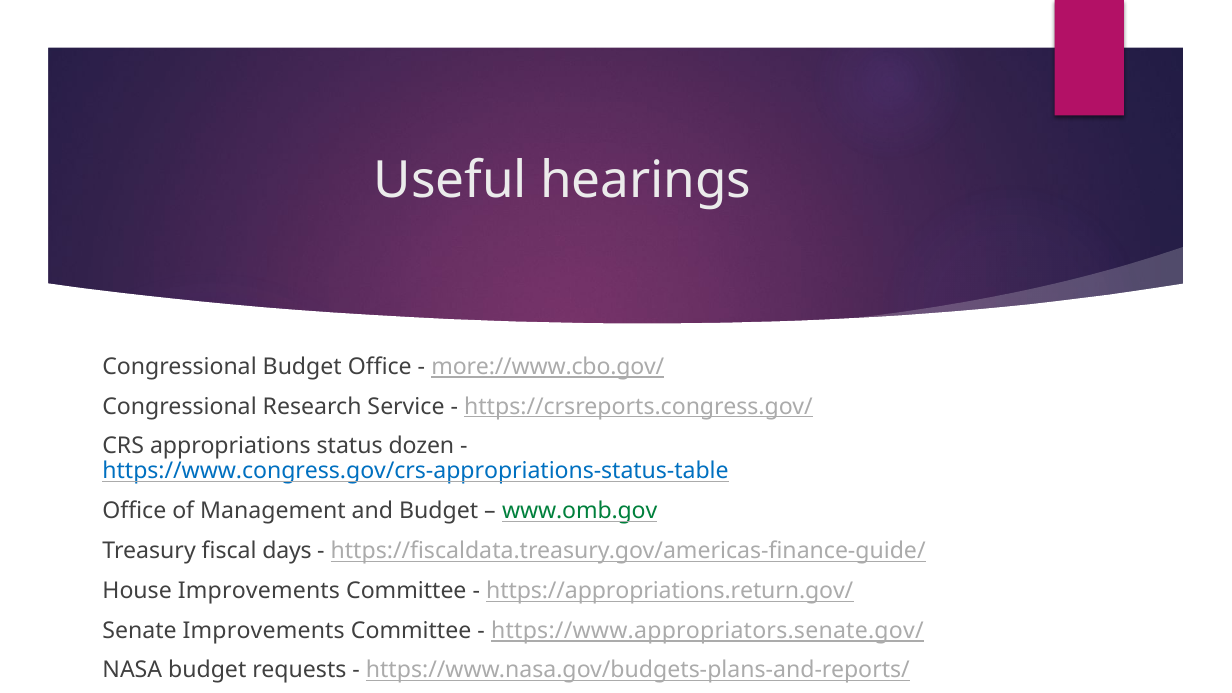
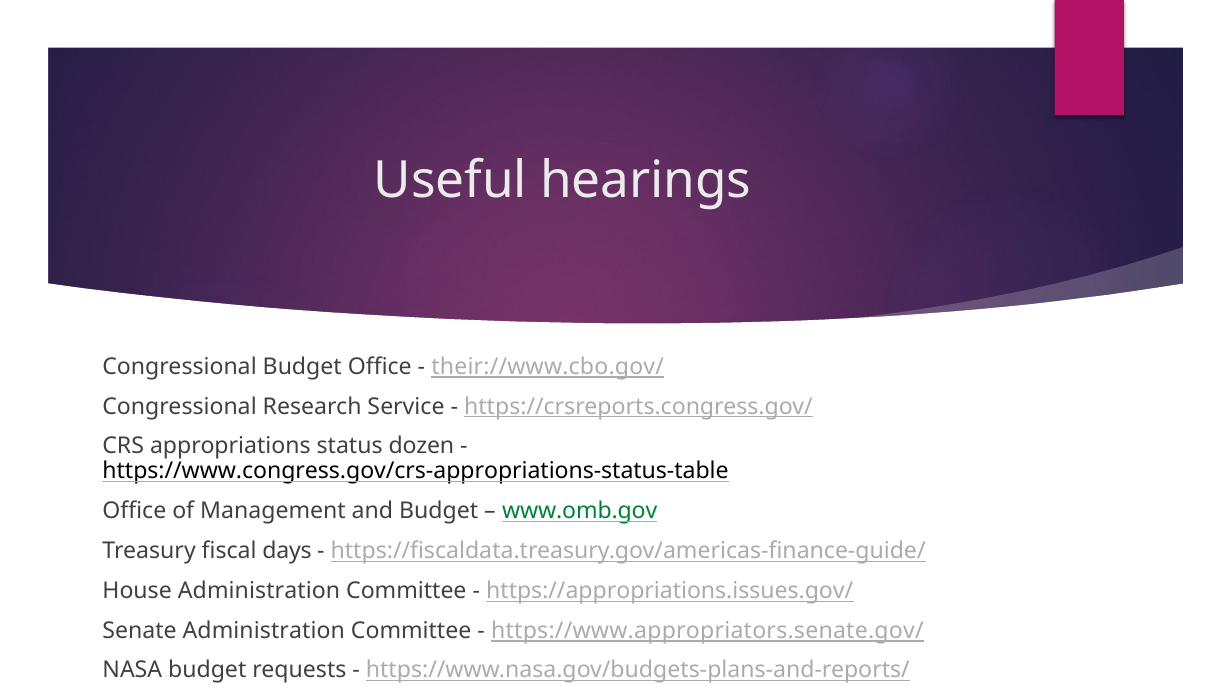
more://www.cbo.gov/: more://www.cbo.gov/ -> their://www.cbo.gov/ (548, 367)
https://www.congress.gov/crs-appropriations-status-table colour: blue -> black (416, 471)
House Improvements: Improvements -> Administration (259, 591)
https://appropriations.return.gov/: https://appropriations.return.gov/ -> https://appropriations.issues.gov/ (670, 591)
Senate Improvements: Improvements -> Administration (264, 631)
